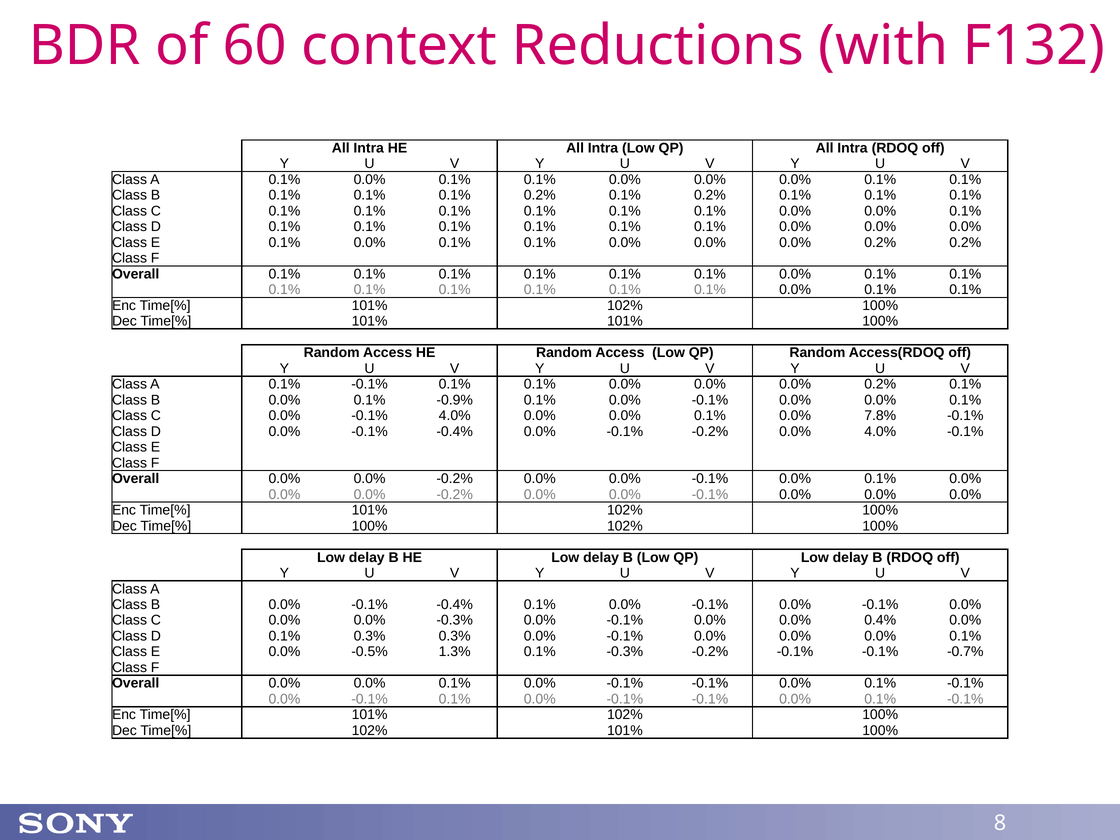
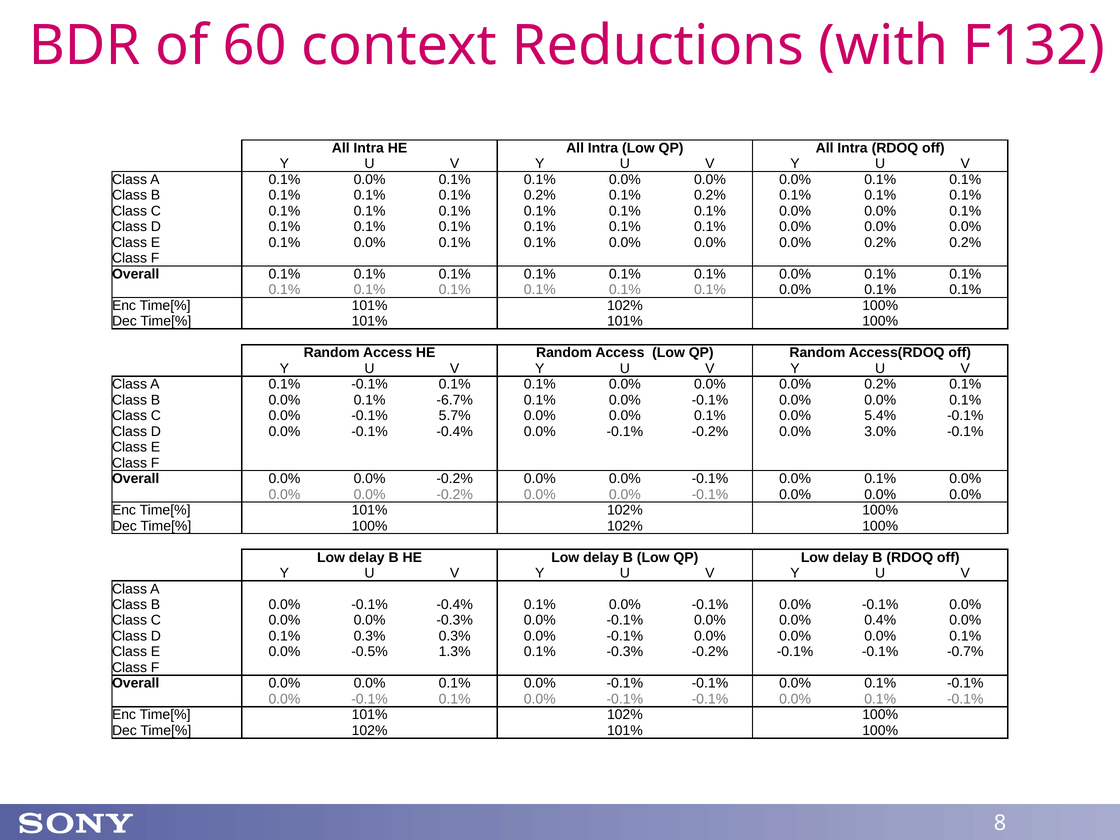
-0.9%: -0.9% -> -6.7% (455, 400)
-0.1% 4.0%: 4.0% -> 5.7% (455, 416)
7.8%: 7.8% -> 5.4% (880, 416)
0.0% 4.0%: 4.0% -> 3.0% (880, 431)
